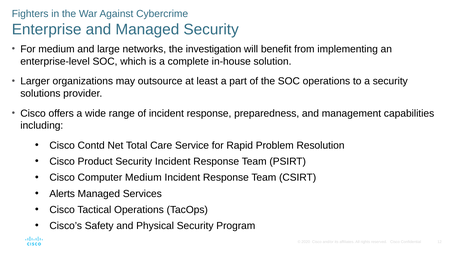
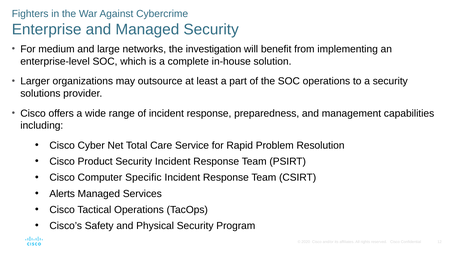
Contd: Contd -> Cyber (91, 146)
Computer Medium: Medium -> Specific (143, 178)
